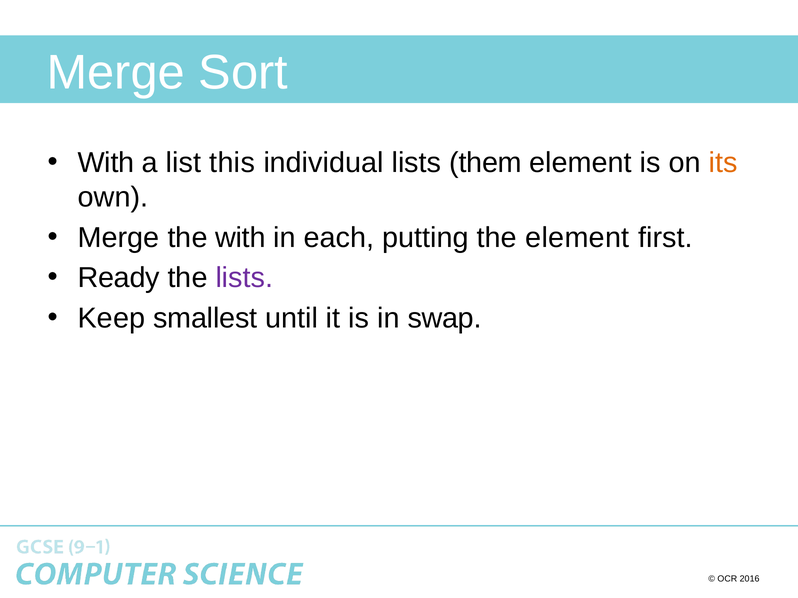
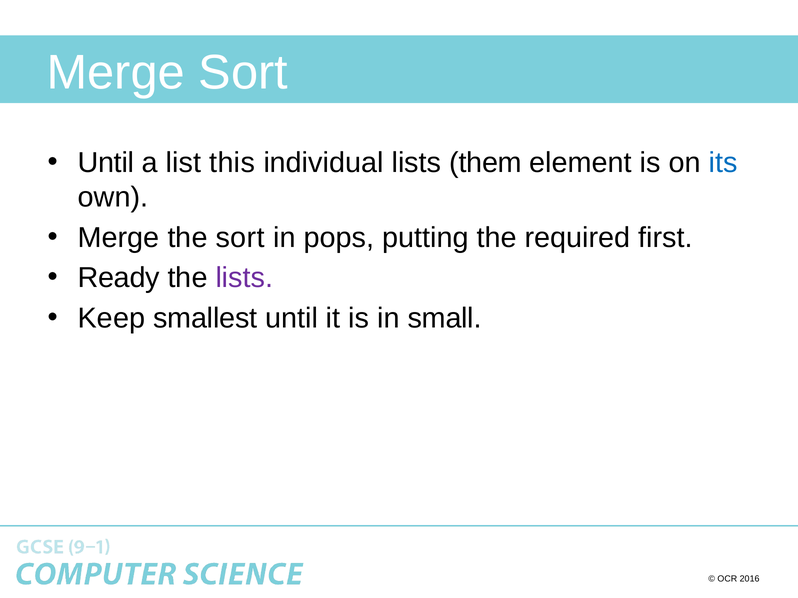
With: With -> Until (106, 163)
its colour: orange -> blue (723, 163)
the with: with -> sort (240, 238)
each: each -> pops (339, 238)
the element: element -> required (578, 238)
swap: swap -> small (445, 318)
